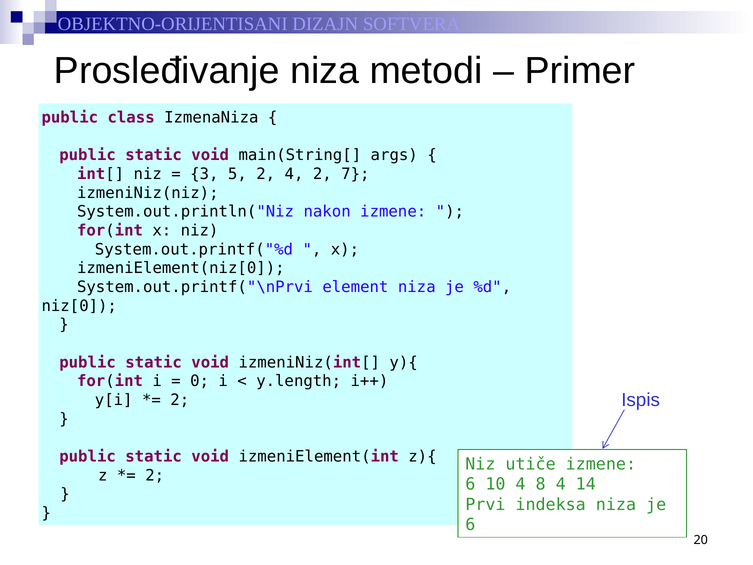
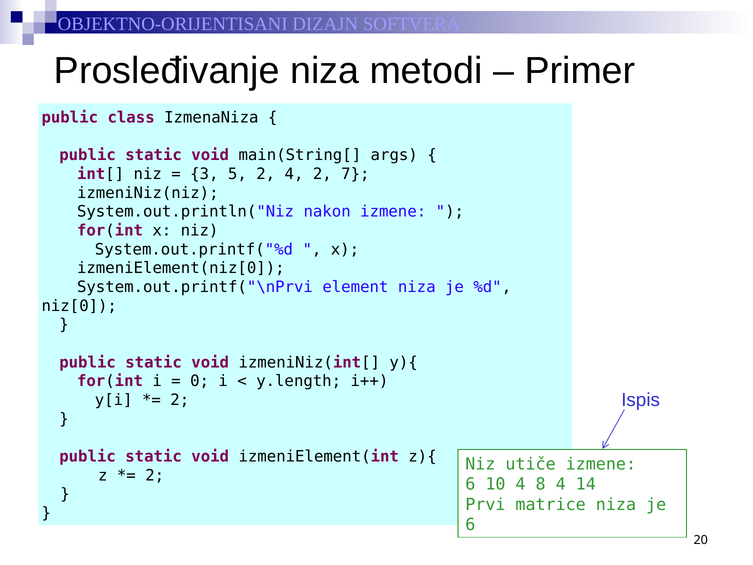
indeksa: indeksa -> matrice (551, 504)
